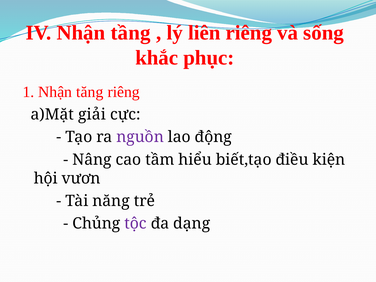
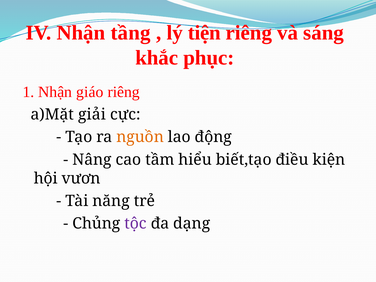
liên: liên -> tiện (204, 33)
sống: sống -> sáng (324, 33)
tăng: tăng -> giáo (90, 92)
nguồn colour: purple -> orange (140, 137)
